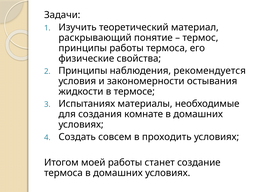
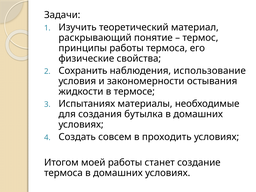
Принципы: Принципы -> Сохранить (83, 71)
рекомендуется: рекомендуется -> использование (210, 71)
комнате: комнате -> бутылка (144, 114)
